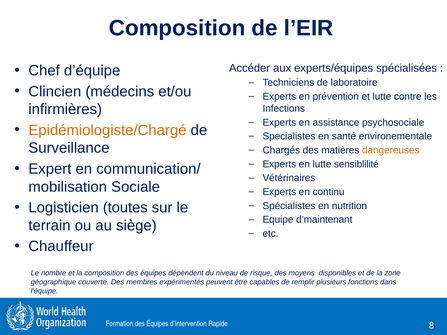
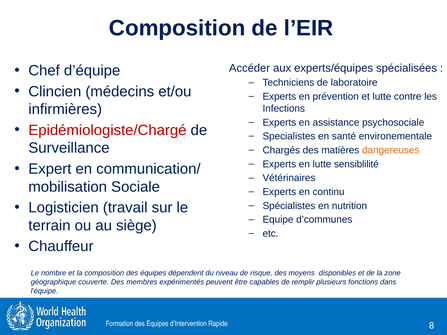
Epidémiologiste/Chargé colour: orange -> red (107, 130)
toutes: toutes -> travail (125, 208)
d’maintenant: d’maintenant -> d’communes (324, 220)
